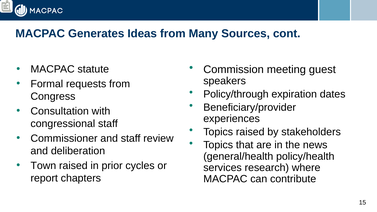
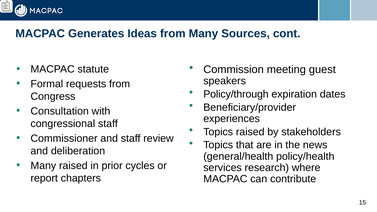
Town: Town -> Many (43, 166)
